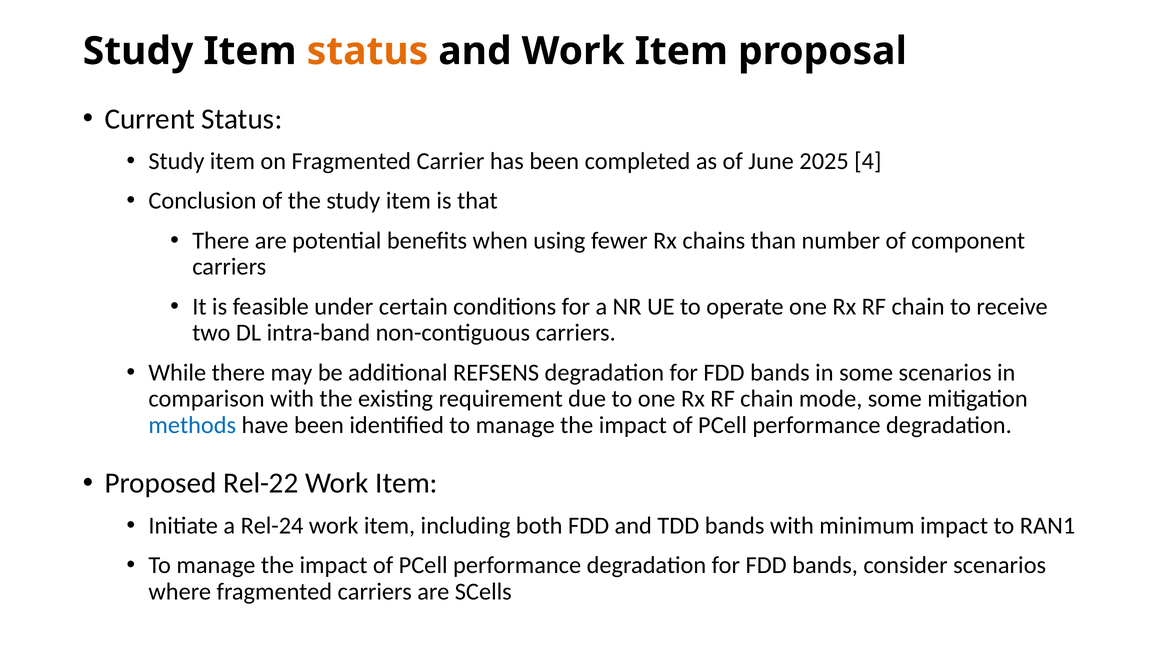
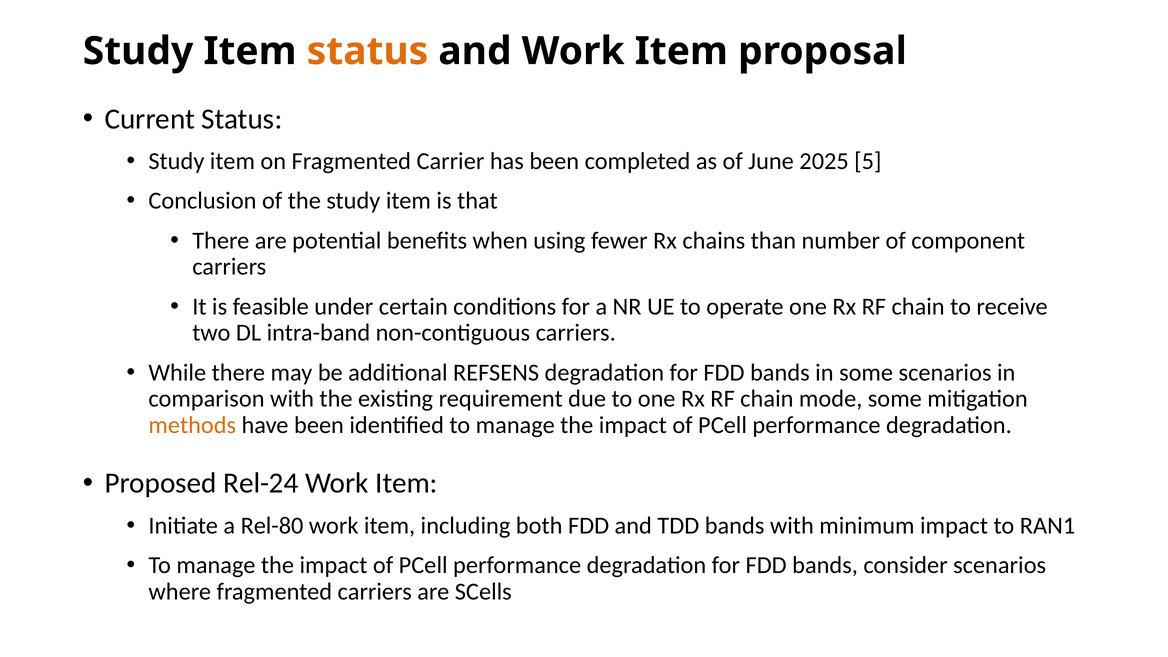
4: 4 -> 5 (868, 161)
methods colour: blue -> orange (192, 425)
Rel-22: Rel-22 -> Rel-24 (261, 483)
Rel-24: Rel-24 -> Rel-80 (272, 526)
